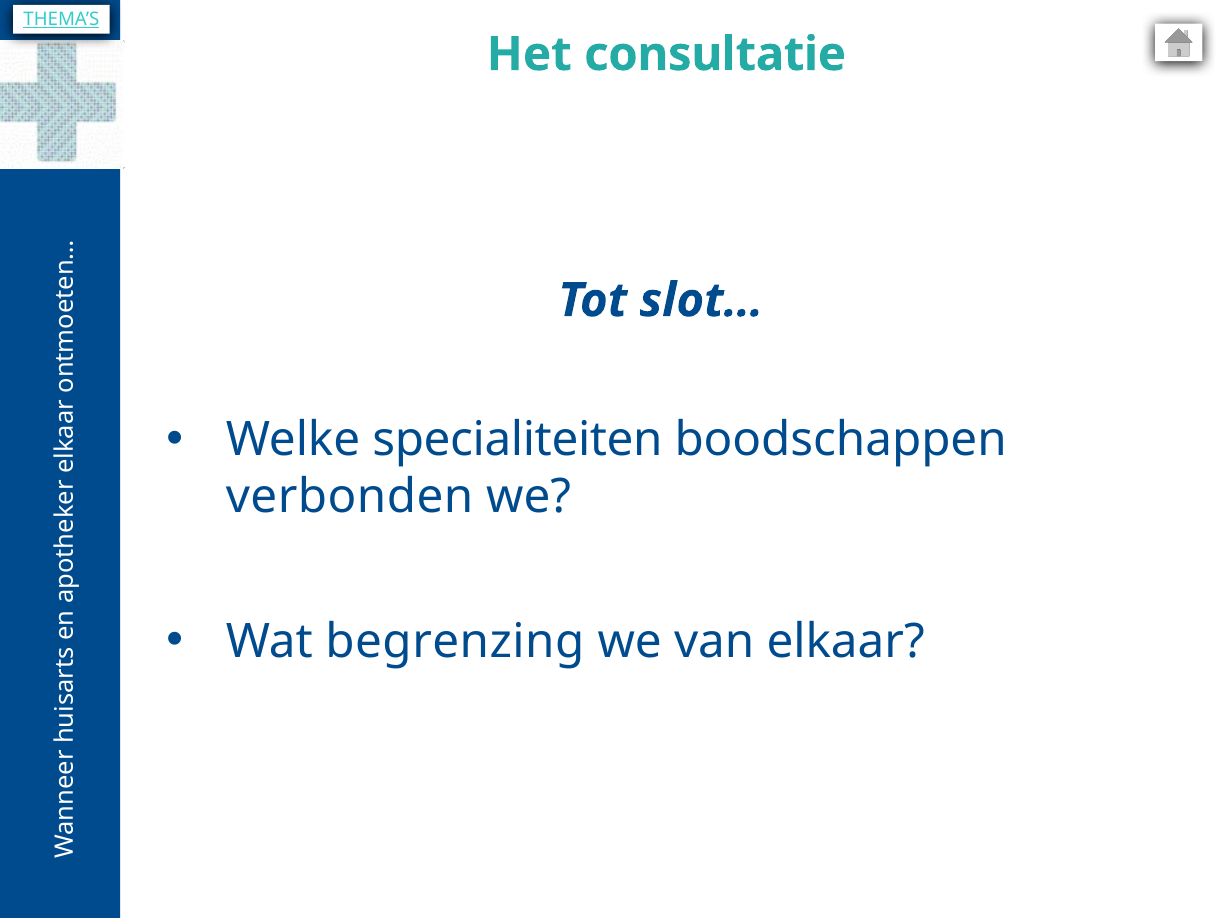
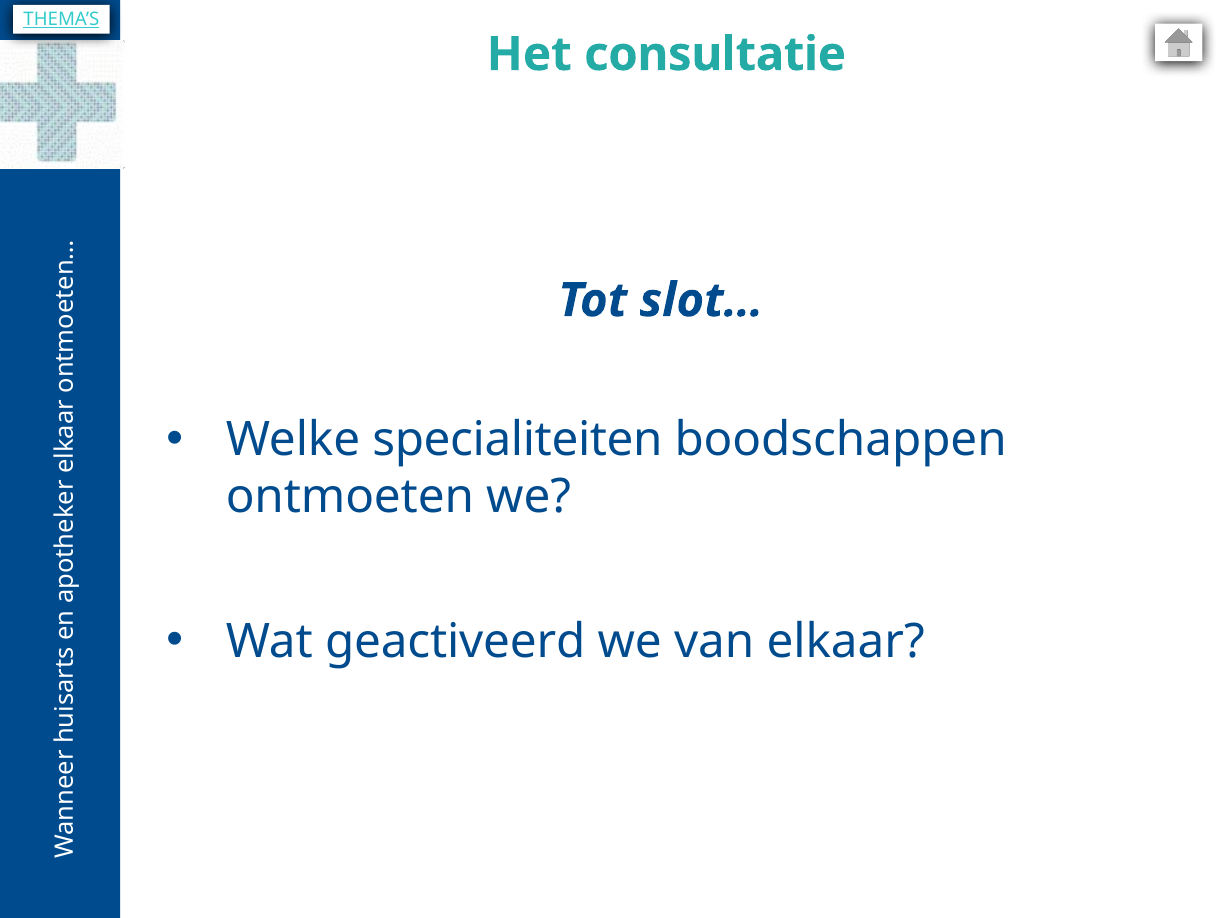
verbonden: verbonden -> ontmoeten (350, 497)
begrenzing: begrenzing -> geactiveerd (455, 642)
